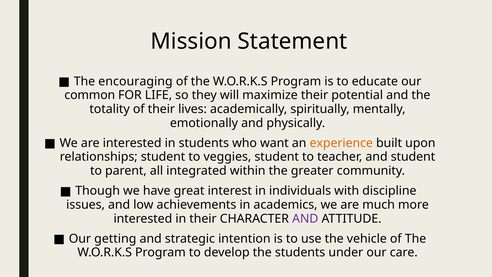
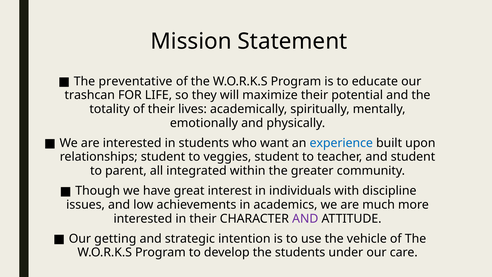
encouraging: encouraging -> preventative (135, 81)
common: common -> trashcan (90, 95)
experience colour: orange -> blue (341, 143)
